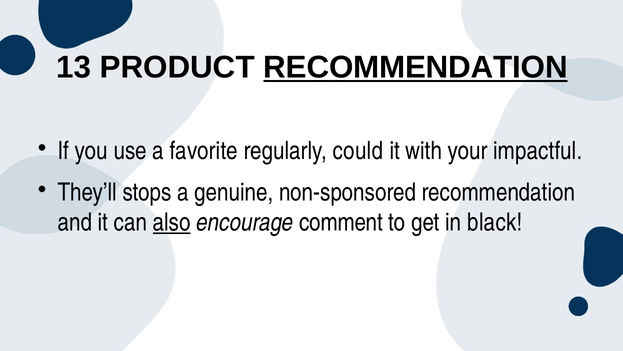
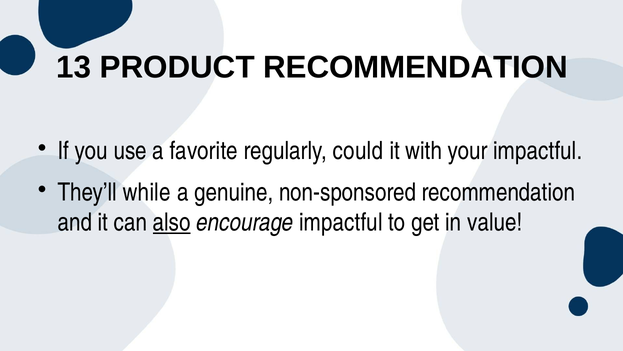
RECOMMENDATION underline: present -> none (416, 67)
stops: stops -> while (147, 192)
encourage comment: comment -> impactful (341, 222)
black: black -> value (495, 222)
